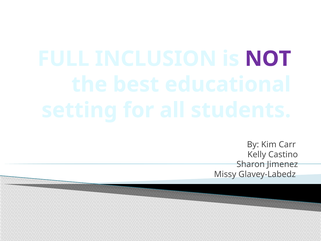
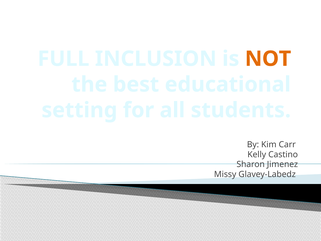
NOT colour: purple -> orange (268, 59)
